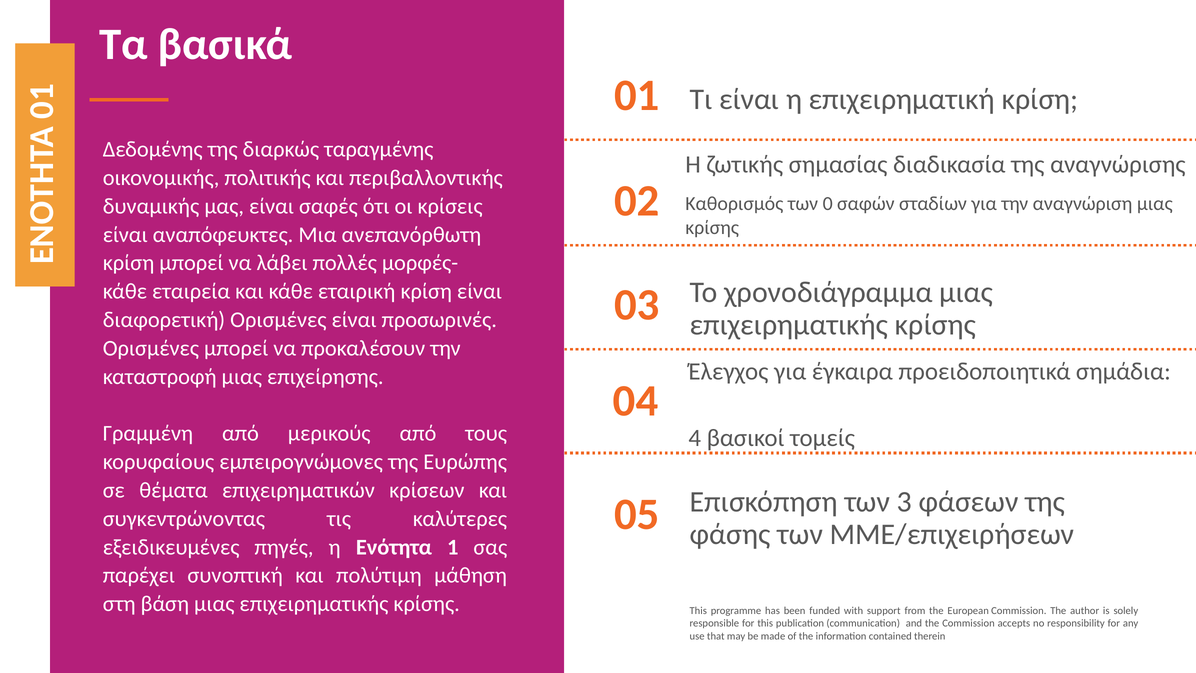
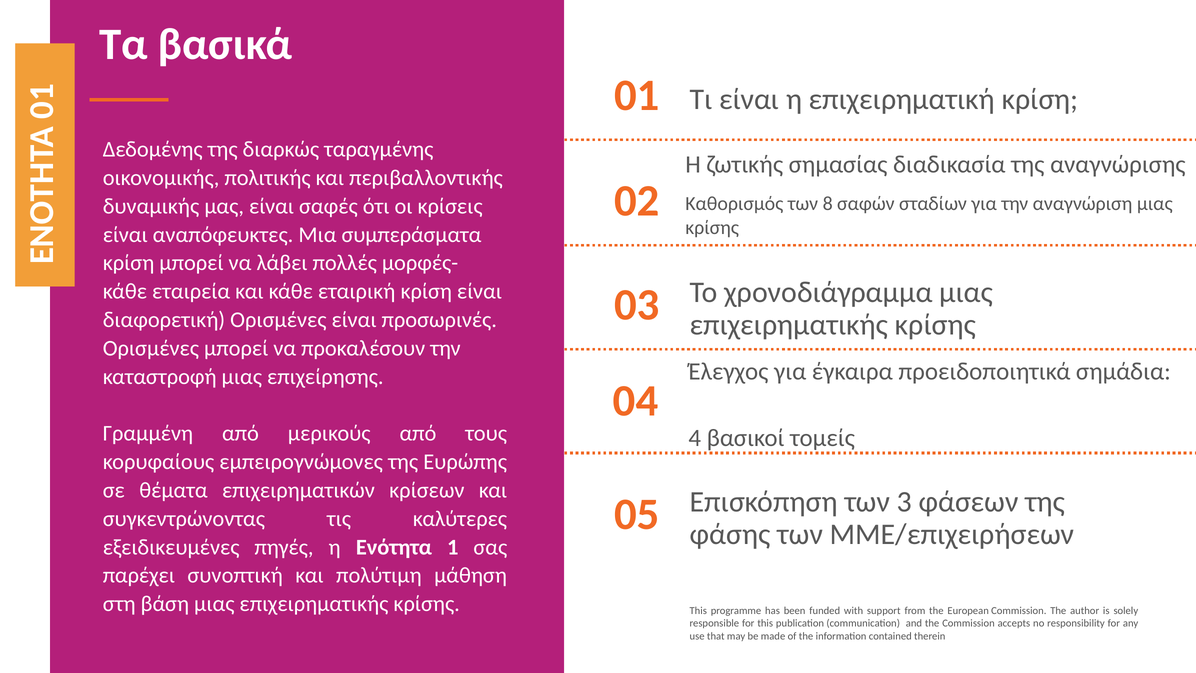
των 0: 0 -> 8 (828, 203)
ανεπανόρθωτη: ανεπανόρθωτη -> συμπεράσματα (411, 235)
